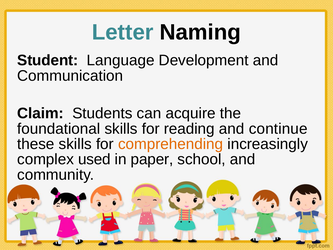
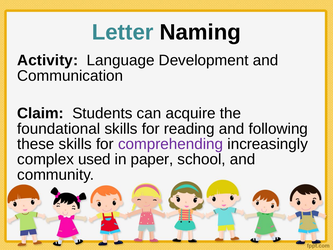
Student: Student -> Activity (48, 60)
continue: continue -> following (278, 129)
comprehending colour: orange -> purple (171, 144)
